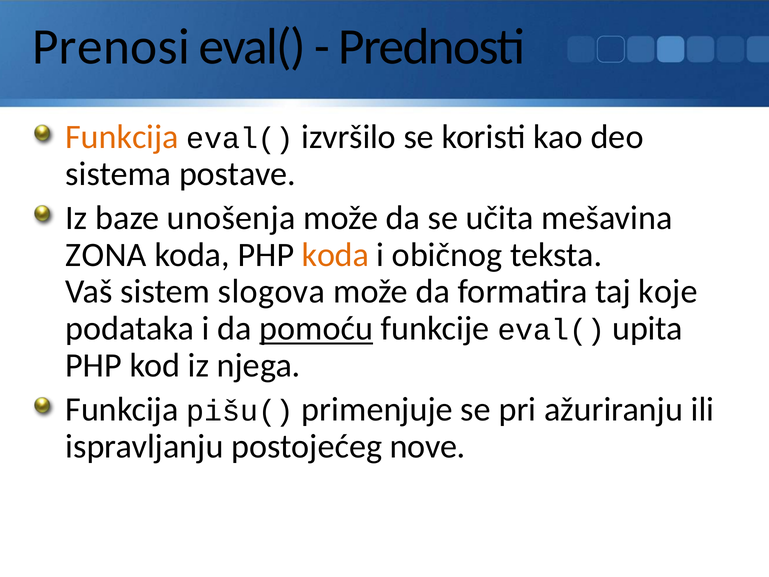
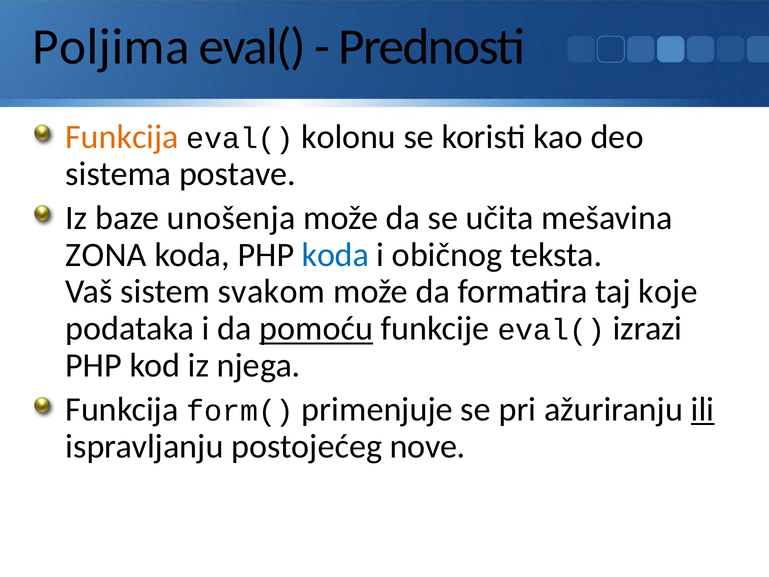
Prenosi: Prenosi -> Poljima (111, 47)
izvršilo: izvršilo -> kolonu (349, 137)
koda colour: orange -> blue (335, 255)
slogova: slogova -> svakom (271, 292)
upita: upita -> izrazi (647, 329)
pišu(: pišu( -> form( (240, 411)
ili underline: none -> present (703, 409)
